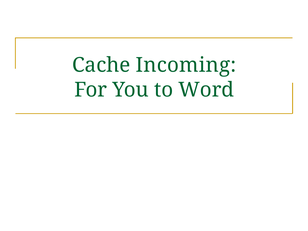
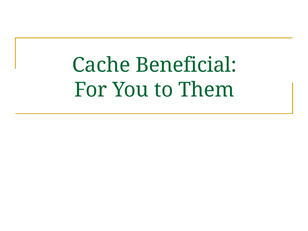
Incoming: Incoming -> Beneficial (186, 65)
Word: Word -> Them (206, 90)
